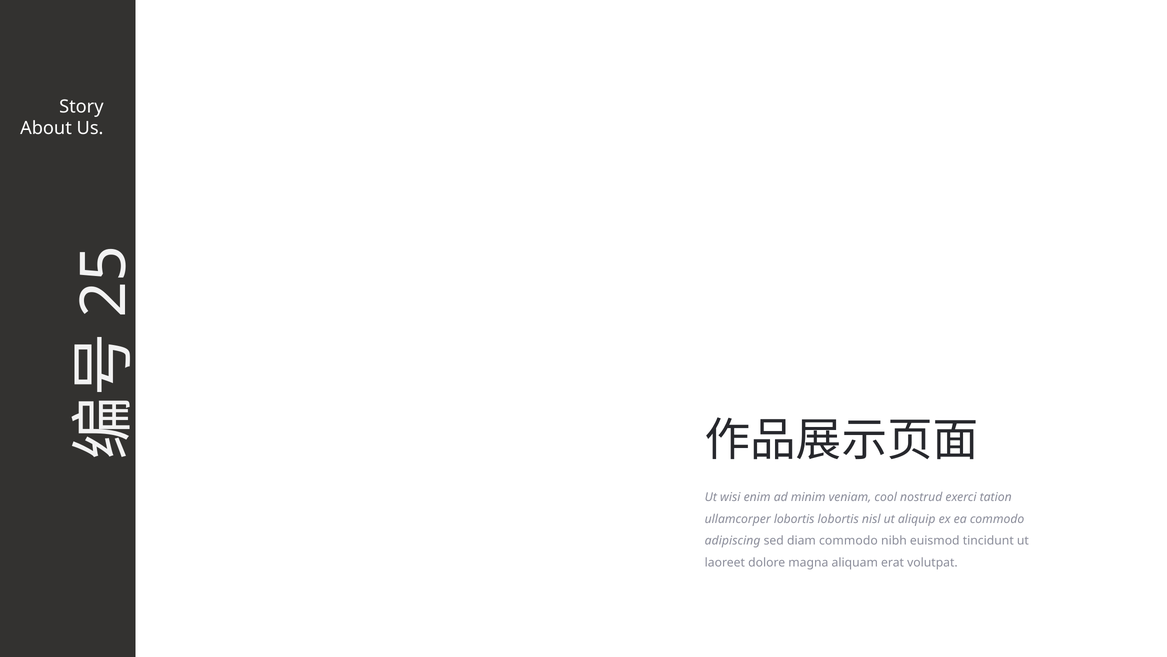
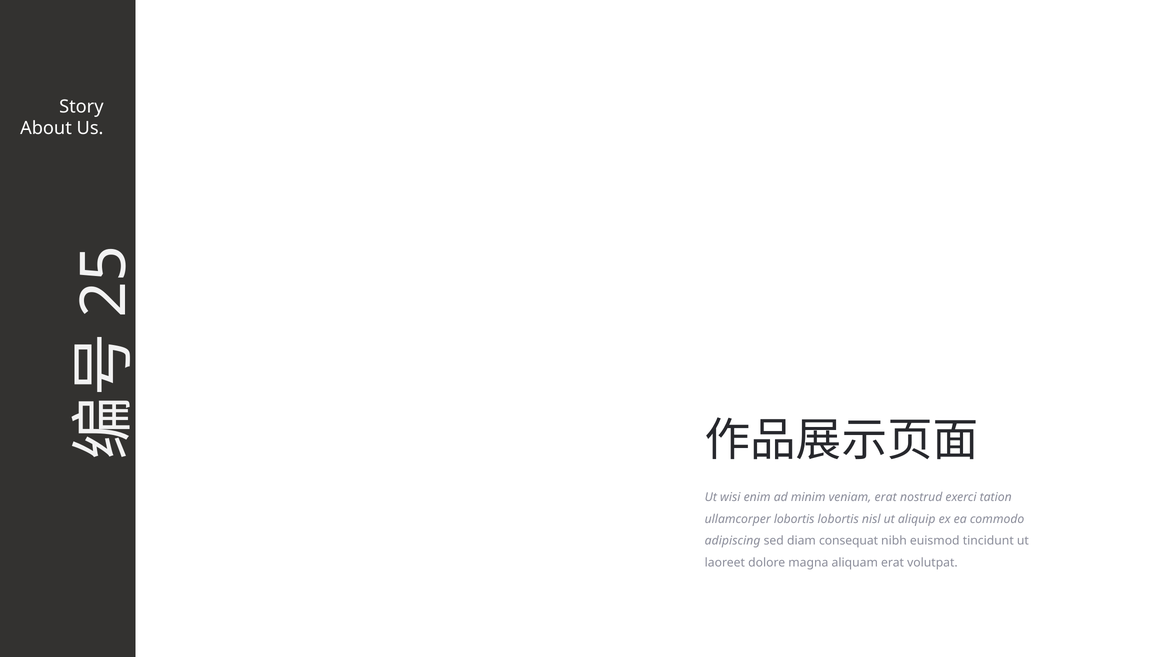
veniam cool: cool -> erat (886, 497)
diam commodo: commodo -> consequat (849, 541)
